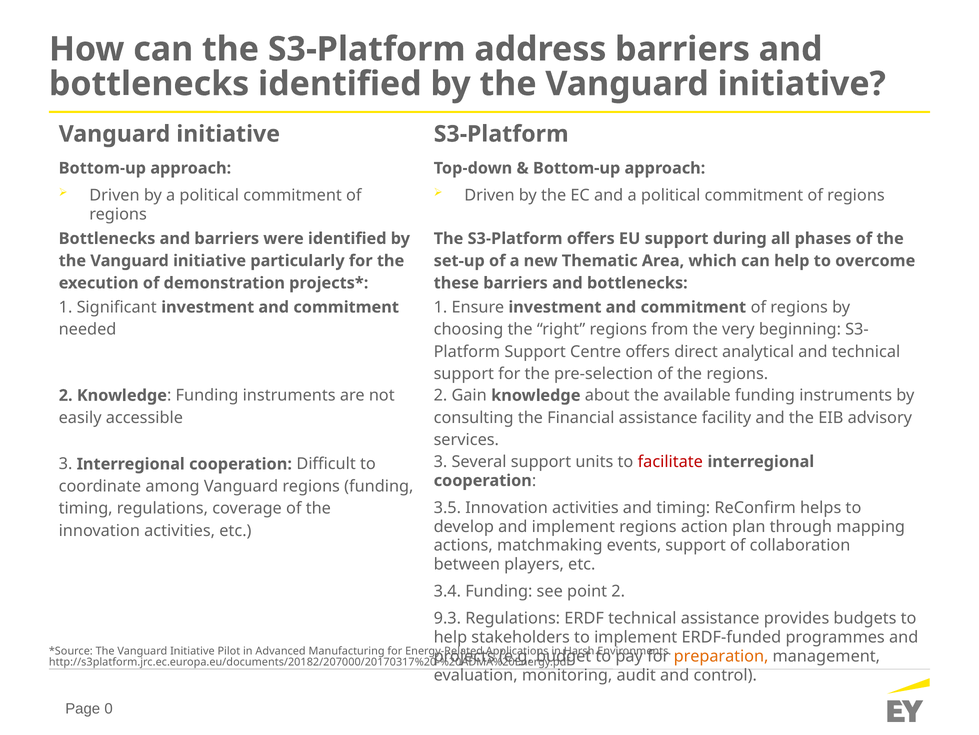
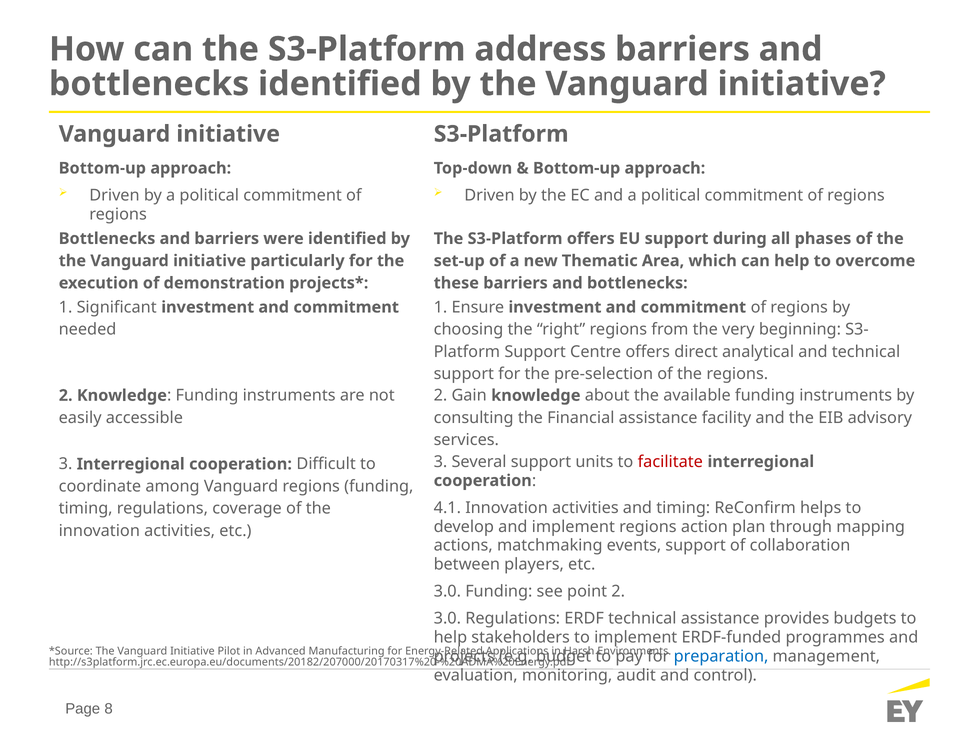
3.5: 3.5 -> 4.1 (447, 507)
3.4: 3.4 -> 3.0 (447, 591)
9.3: 9.3 -> 3.0 (447, 618)
preparation colour: orange -> blue (721, 656)
0: 0 -> 8 (109, 708)
